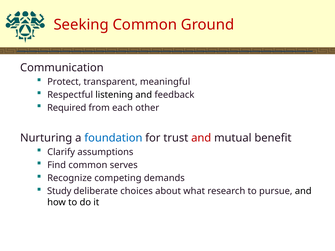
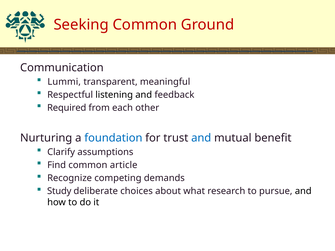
Protect: Protect -> Lummi (64, 82)
and colour: red -> blue (201, 138)
serves: serves -> article (124, 165)
